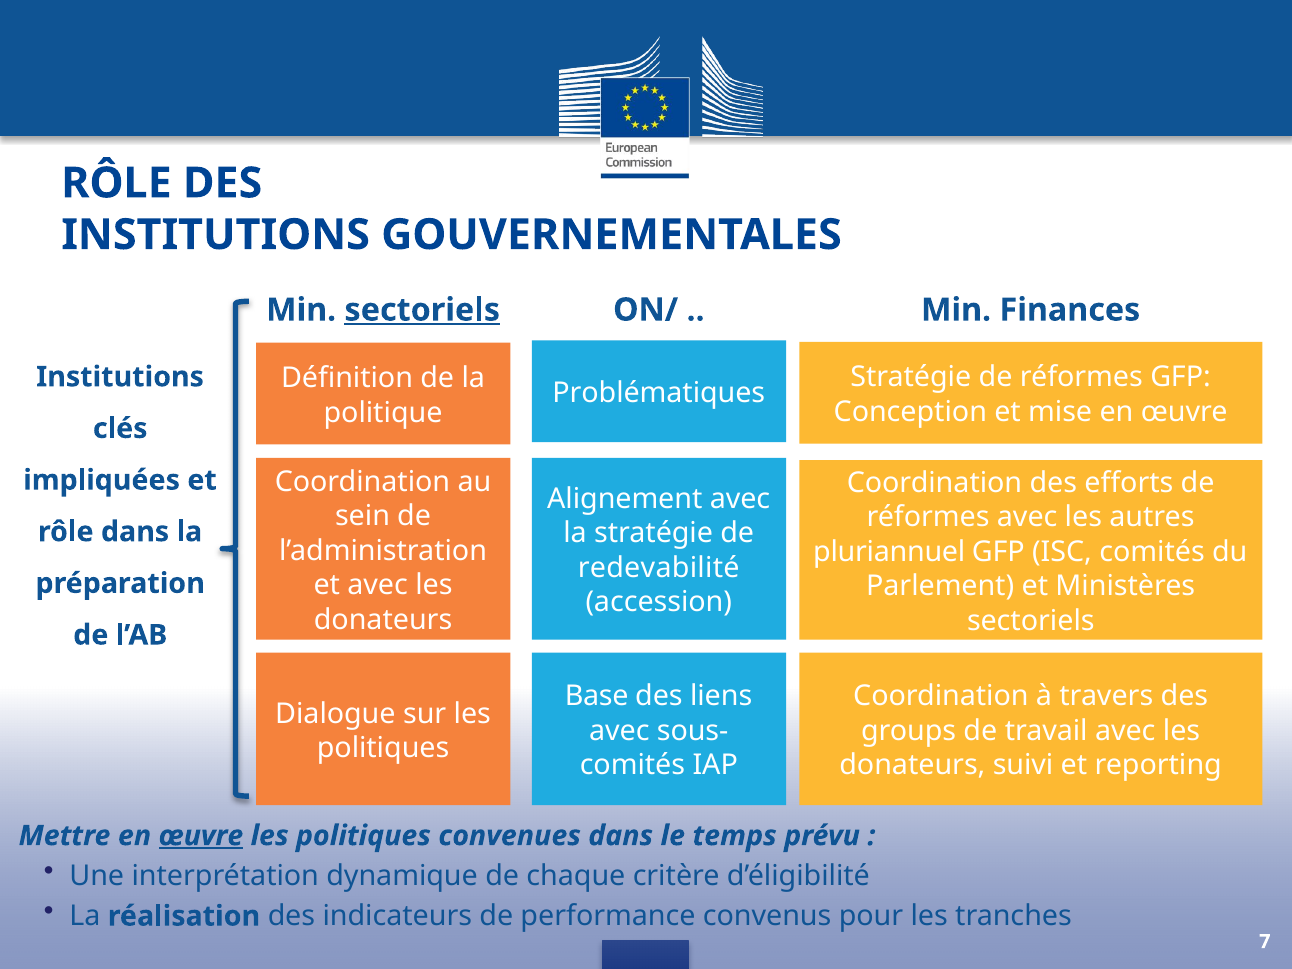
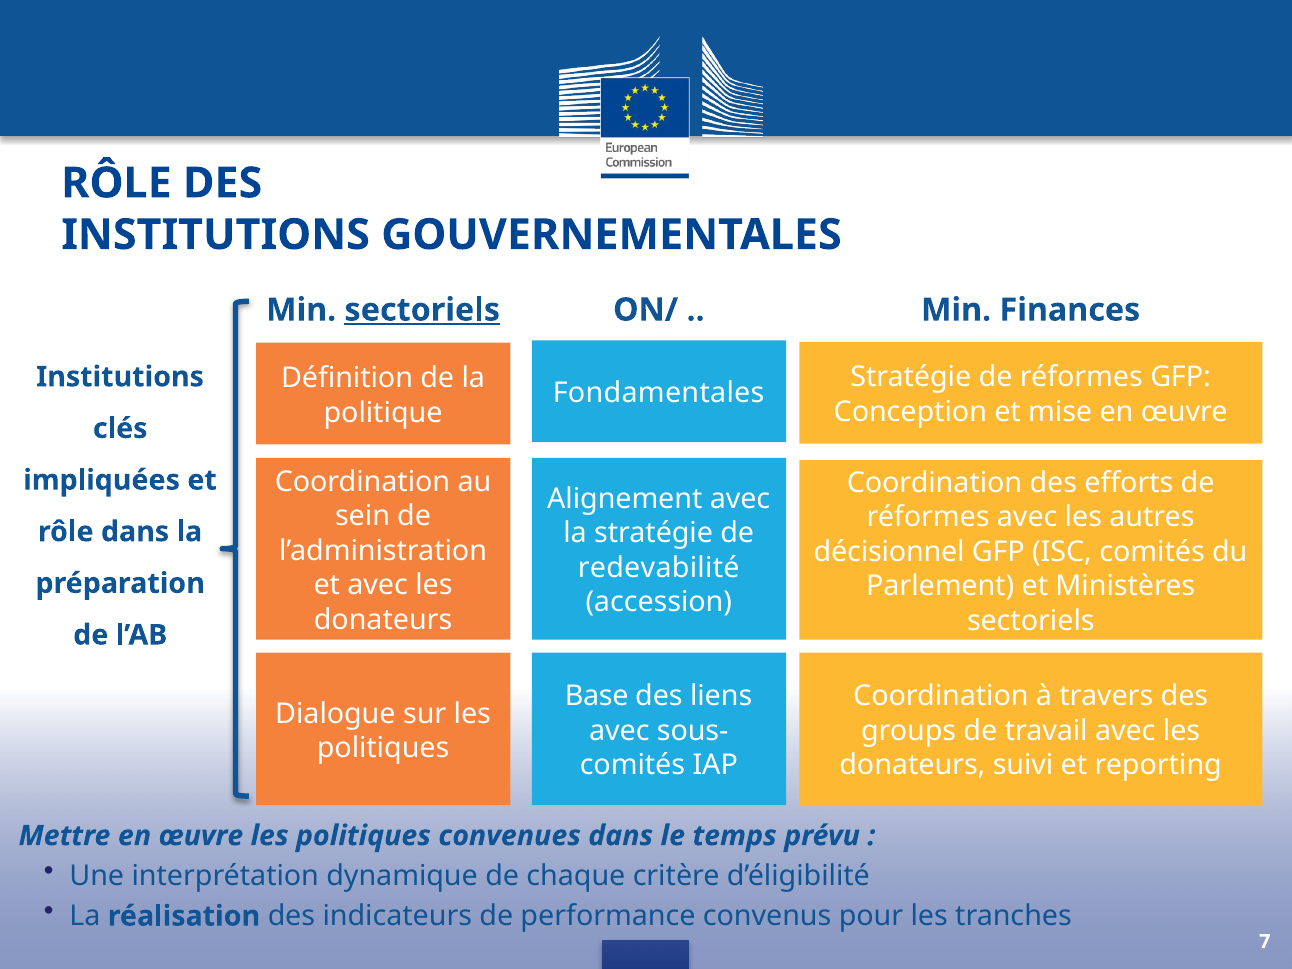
Problématiques: Problématiques -> Fondamentales (659, 393)
pluriannuel: pluriannuel -> décisionnel (889, 552)
œuvre underline: present -> none (201, 836)
